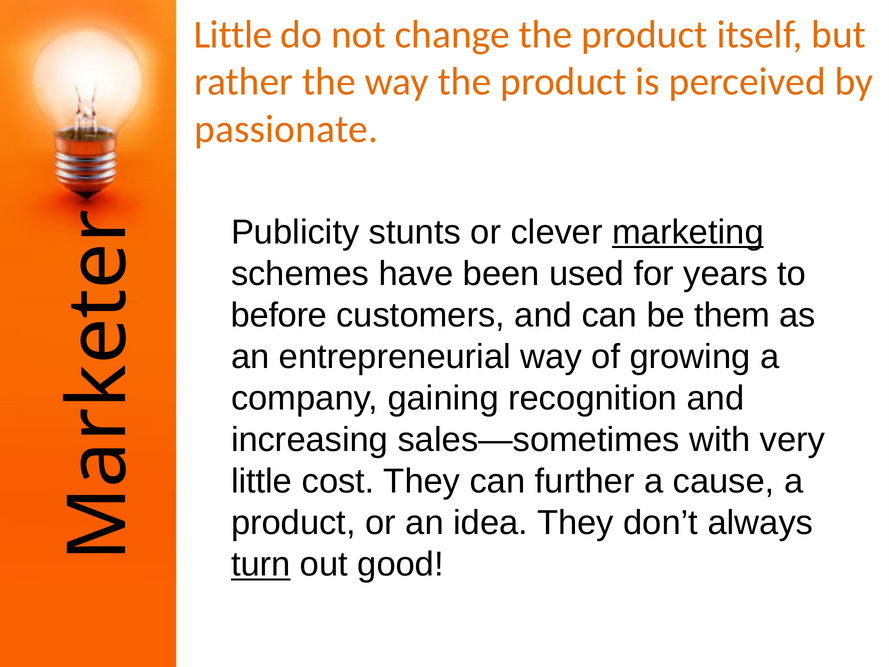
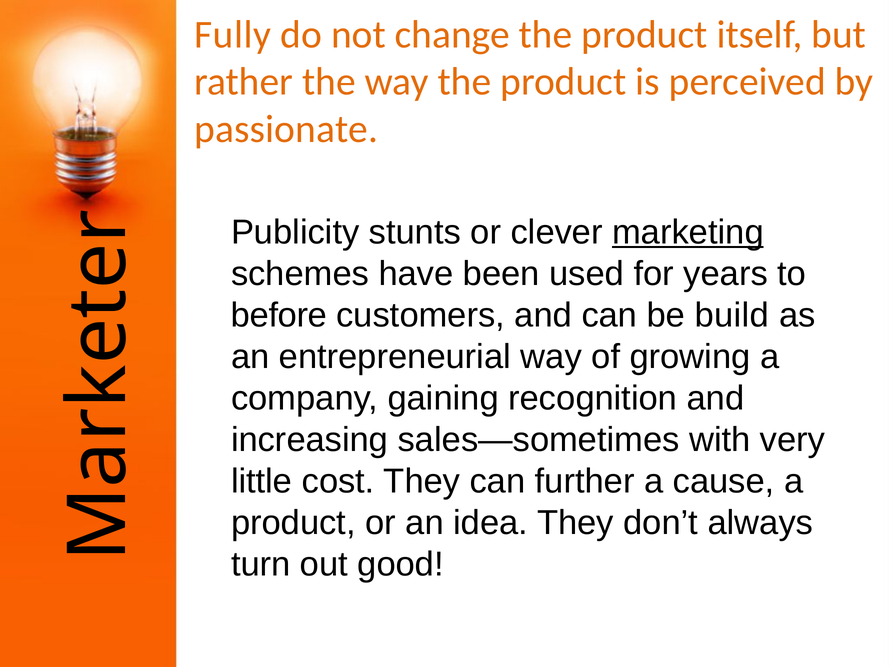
Little: Little -> Fully (233, 34)
them: them -> build (732, 315)
turn underline: present -> none (261, 564)
